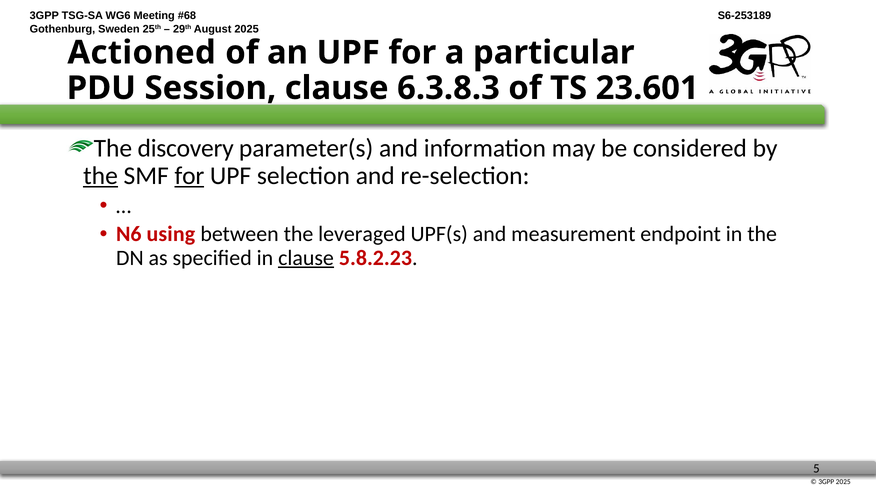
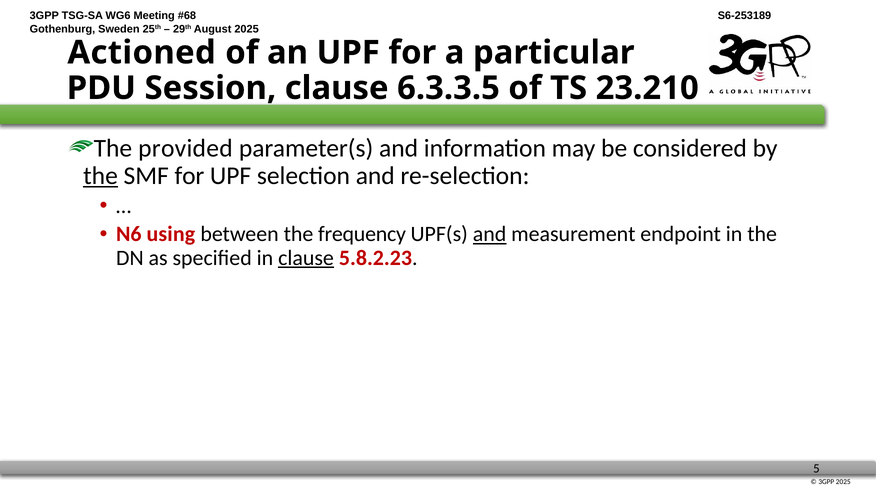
6.3.8.3: 6.3.8.3 -> 6.3.3.5 (448, 88)
23.601: 23.601 -> 23.210 (647, 88)
discovery: discovery -> provided (185, 148)
for underline: present -> none (190, 176)
leveraged: leveraged -> frequency (362, 234)
and underline: none -> present (490, 234)
